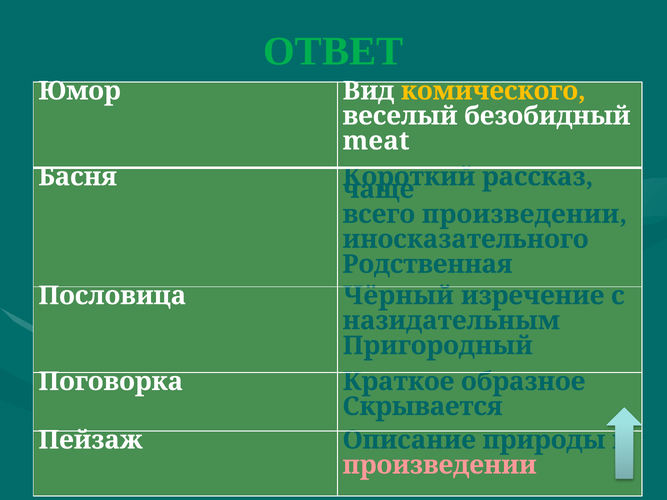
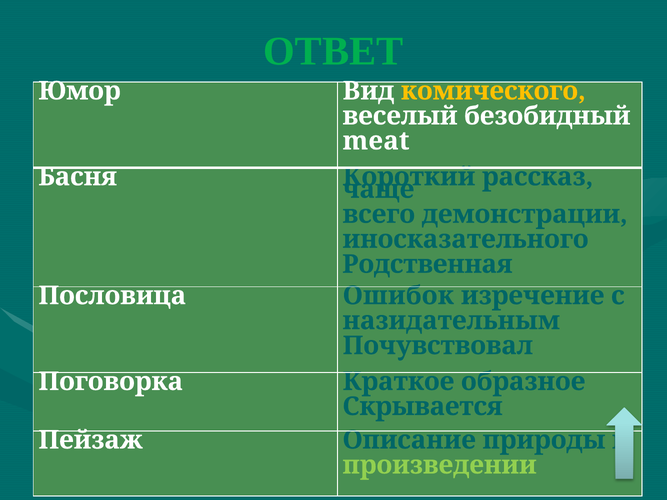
всего произведении: произведении -> демонстрации (525, 214)
Чёрный: Чёрный -> Ошибок (398, 296)
Пригородный: Пригородный -> Почувствовал (438, 346)
произведении colour: pink -> light green (440, 465)
